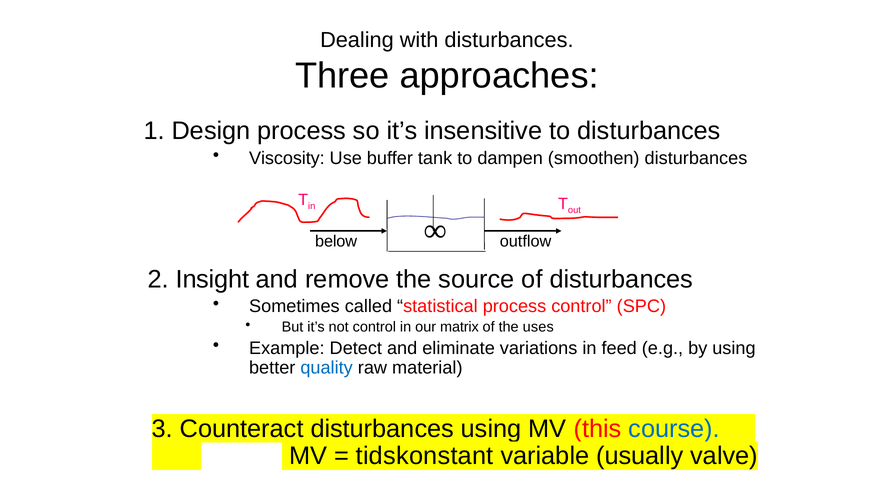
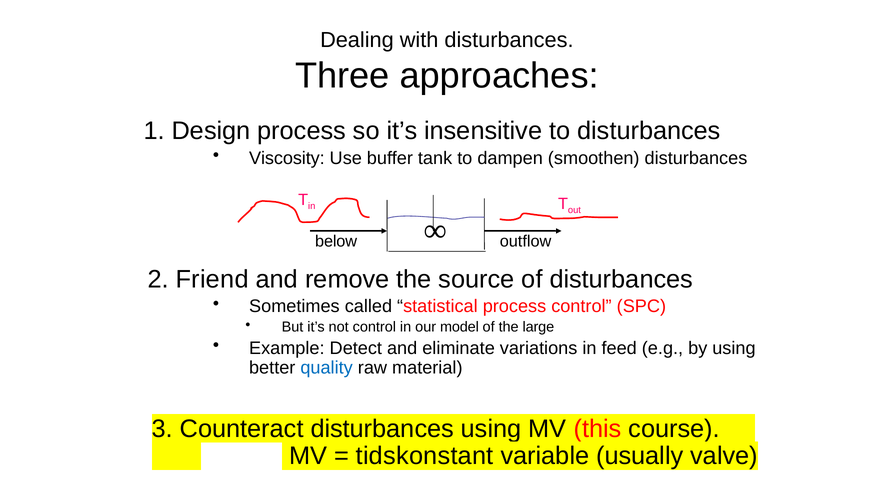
Insight: Insight -> Friend (212, 279)
matrix: matrix -> model (459, 327)
uses: uses -> large (538, 327)
course colour: blue -> black (674, 429)
